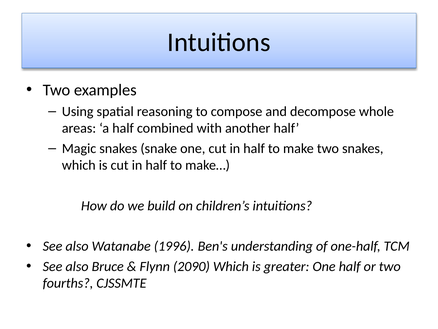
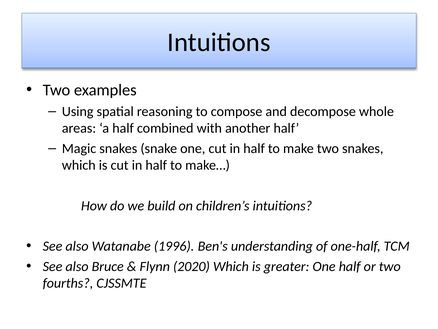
2090: 2090 -> 2020 (191, 266)
